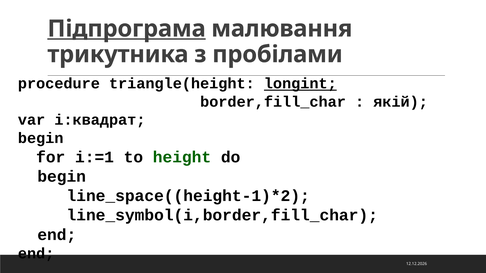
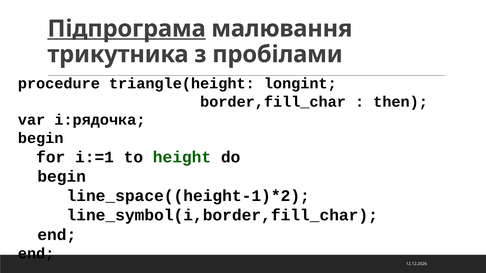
longint underline: present -> none (300, 84)
якій: якій -> then (401, 102)
i:квадрат: i:квадрат -> i:рядочка (100, 120)
